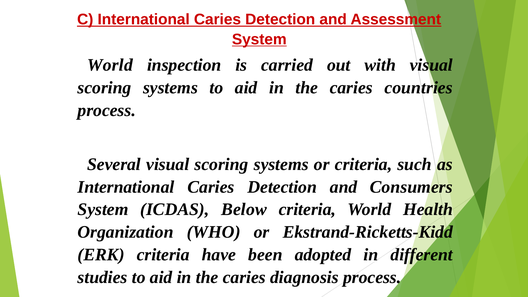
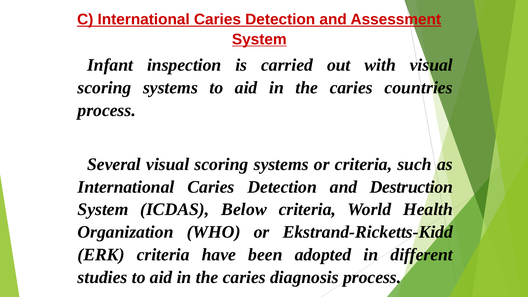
World: World -> Infant (110, 65)
Consumers: Consumers -> Destruction (411, 187)
